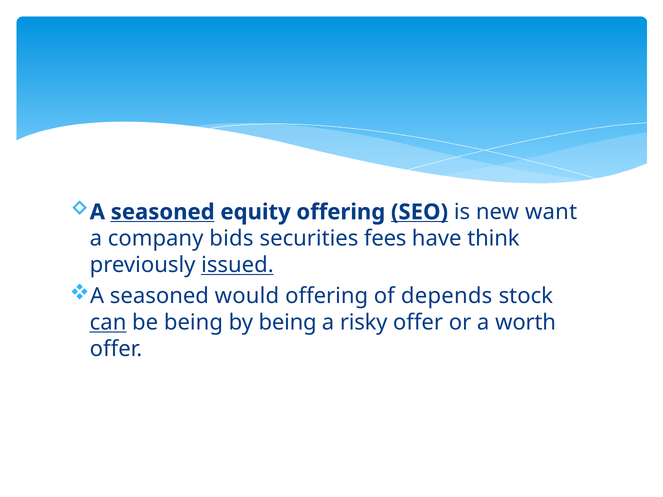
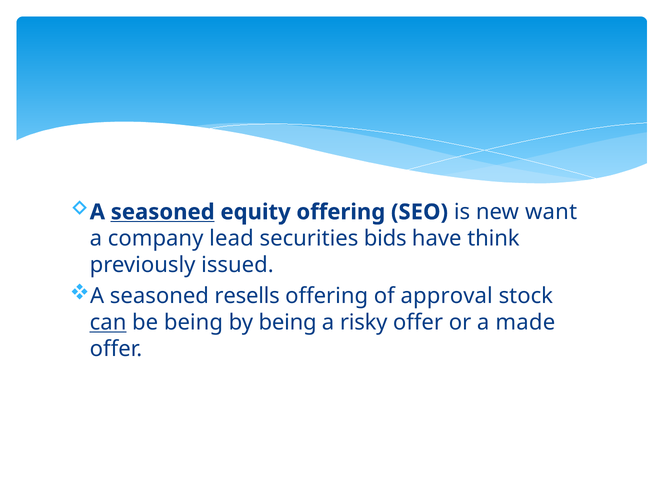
SEO underline: present -> none (420, 212)
bids: bids -> lead (231, 239)
fees: fees -> bids (385, 239)
issued underline: present -> none (237, 265)
would: would -> resells (247, 296)
depends: depends -> approval (447, 296)
worth: worth -> made (525, 323)
